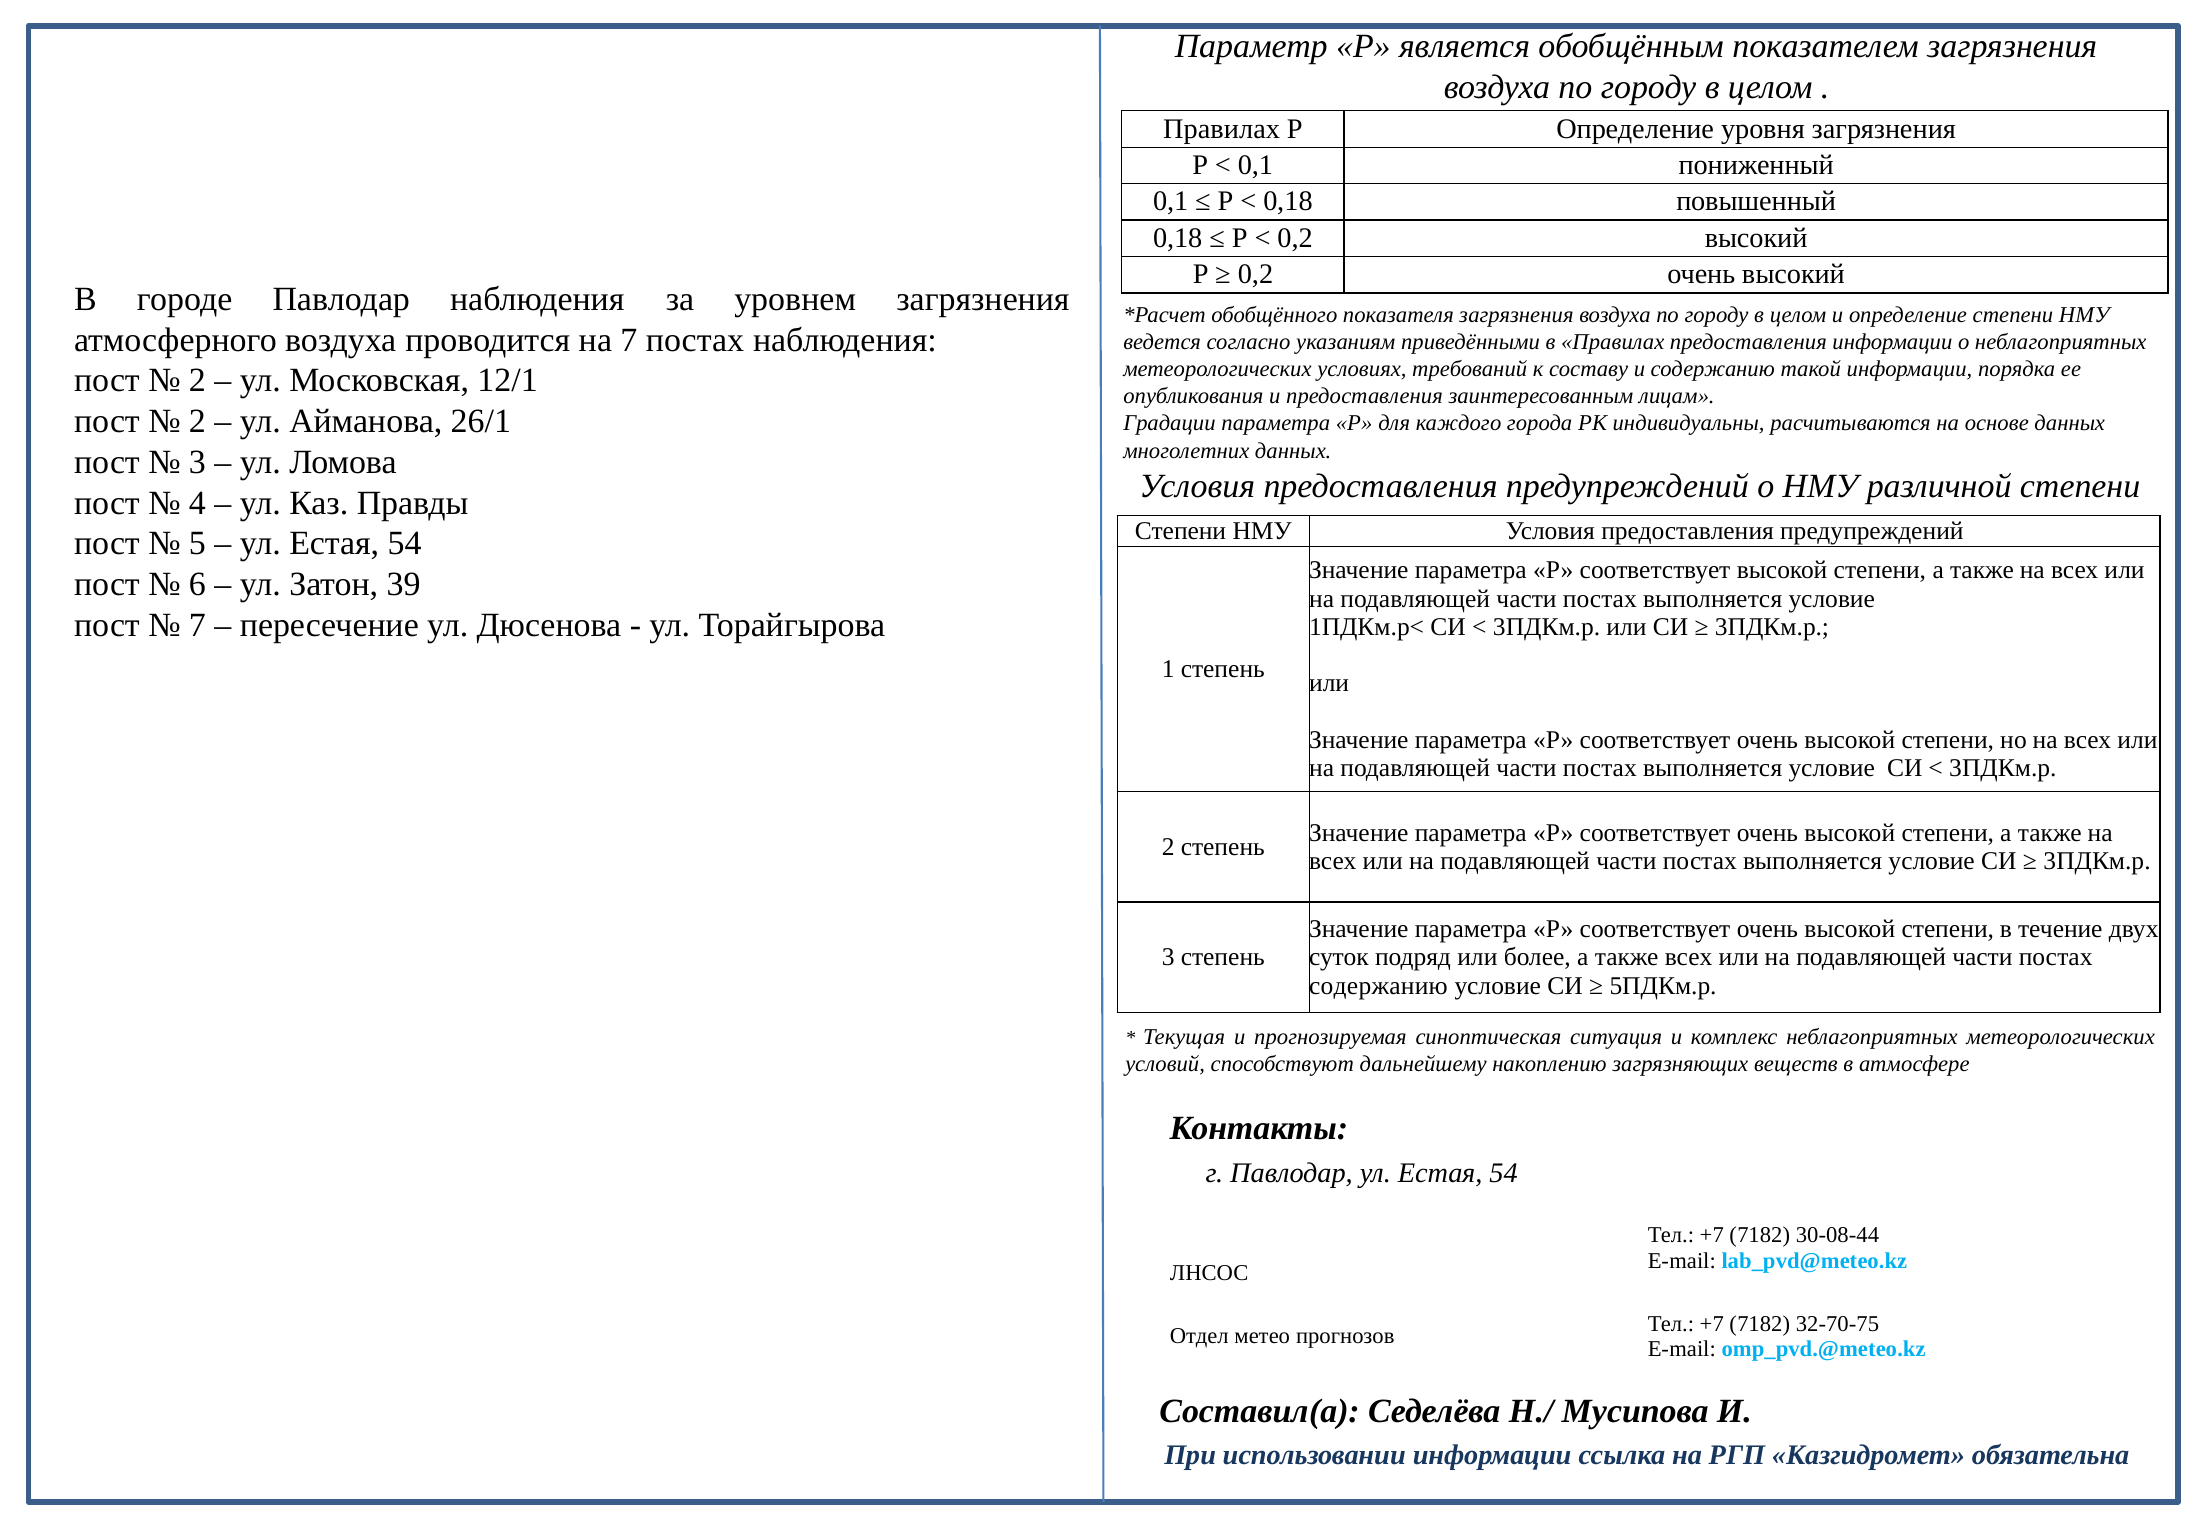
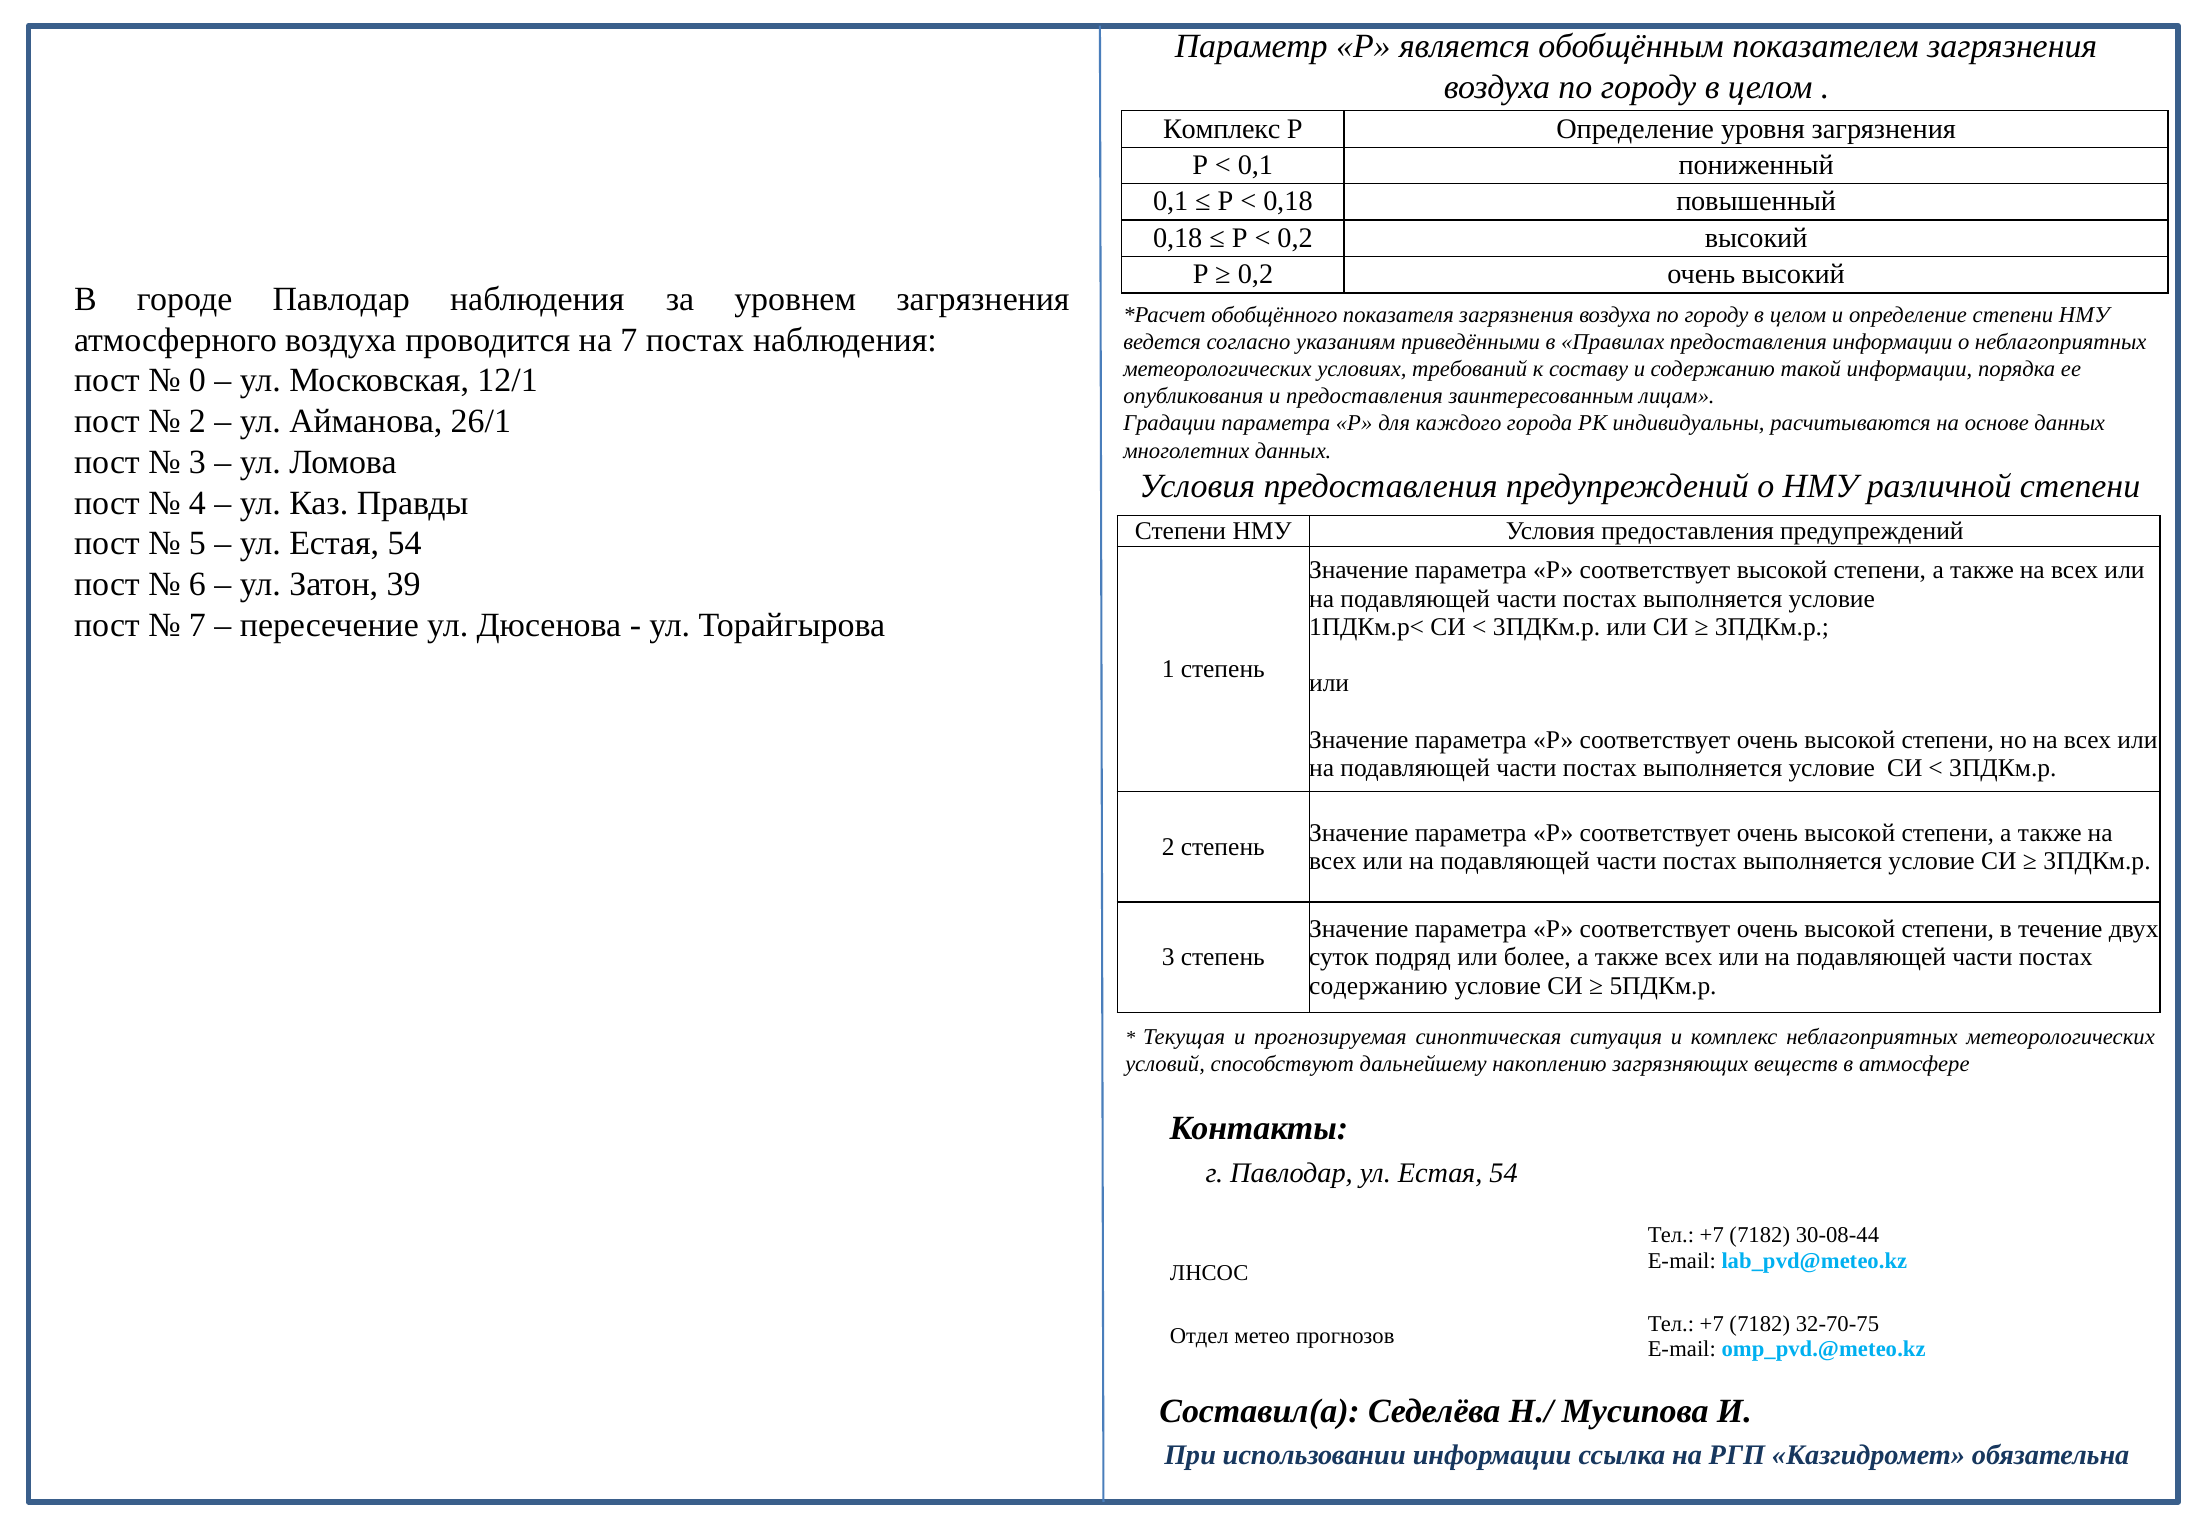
Правилах: Правилах -> Комплекс (1222, 129)
2: 2 -> 0 (197, 381)
